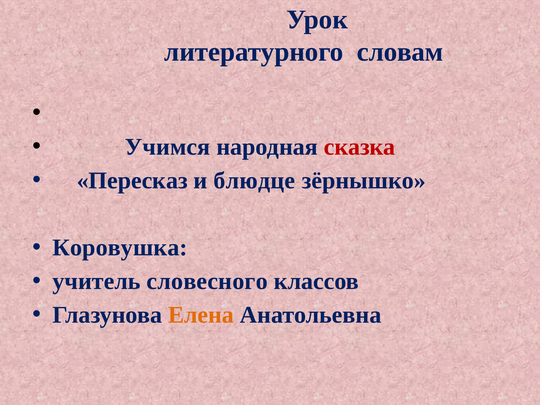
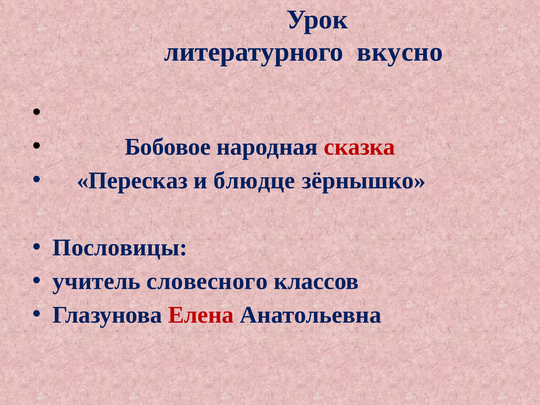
словам: словам -> вкусно (400, 52)
Учимся: Учимся -> Бобовое (168, 147)
Коровушка: Коровушка -> Пословицы (120, 248)
Елена colour: orange -> red (201, 315)
